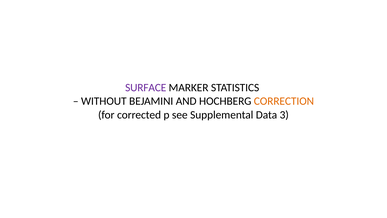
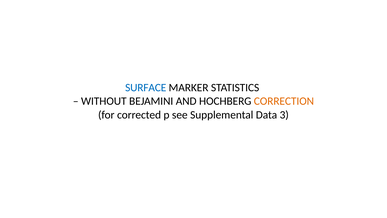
SURFACE colour: purple -> blue (146, 88)
